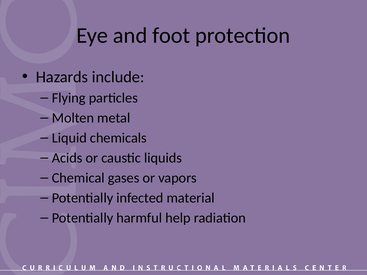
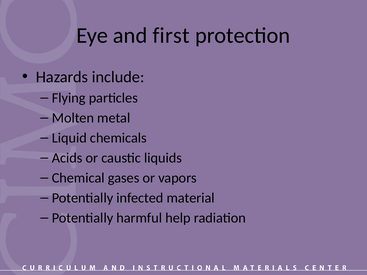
foot: foot -> first (171, 36)
